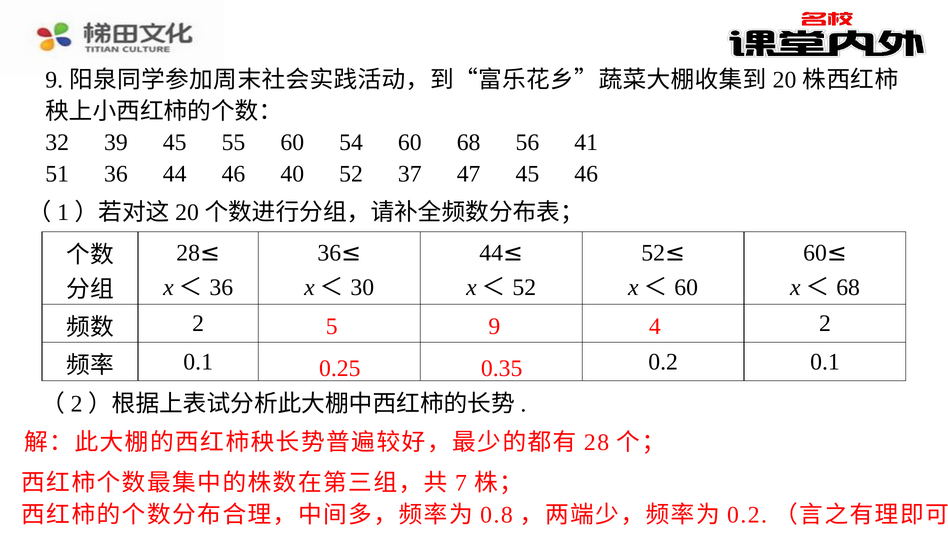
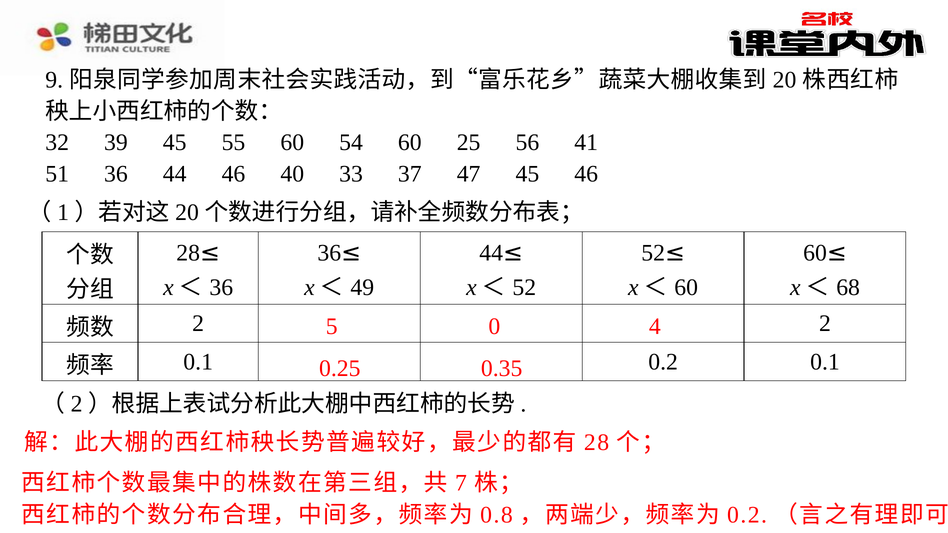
60 68: 68 -> 25 (469, 143)
40 52: 52 -> 33 (351, 174)
30: 30 -> 49 (362, 287)
5 9: 9 -> 0 (494, 326)
